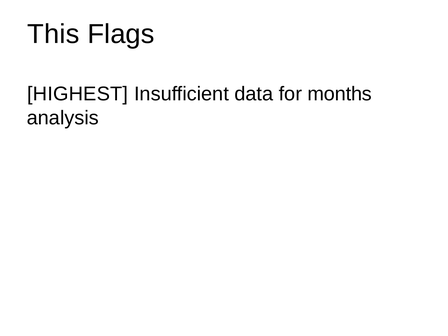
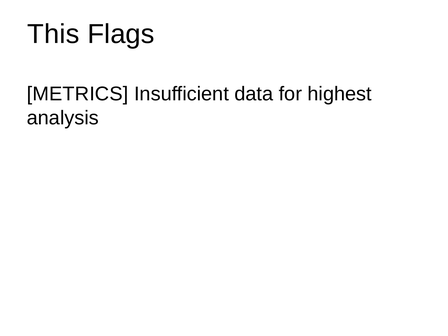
HIGHEST: HIGHEST -> METRICS (78, 94)
months: months -> highest (340, 94)
